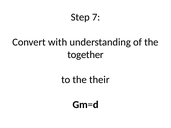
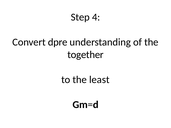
7: 7 -> 4 (96, 17)
with: with -> dpre (58, 42)
their: their -> least (99, 80)
